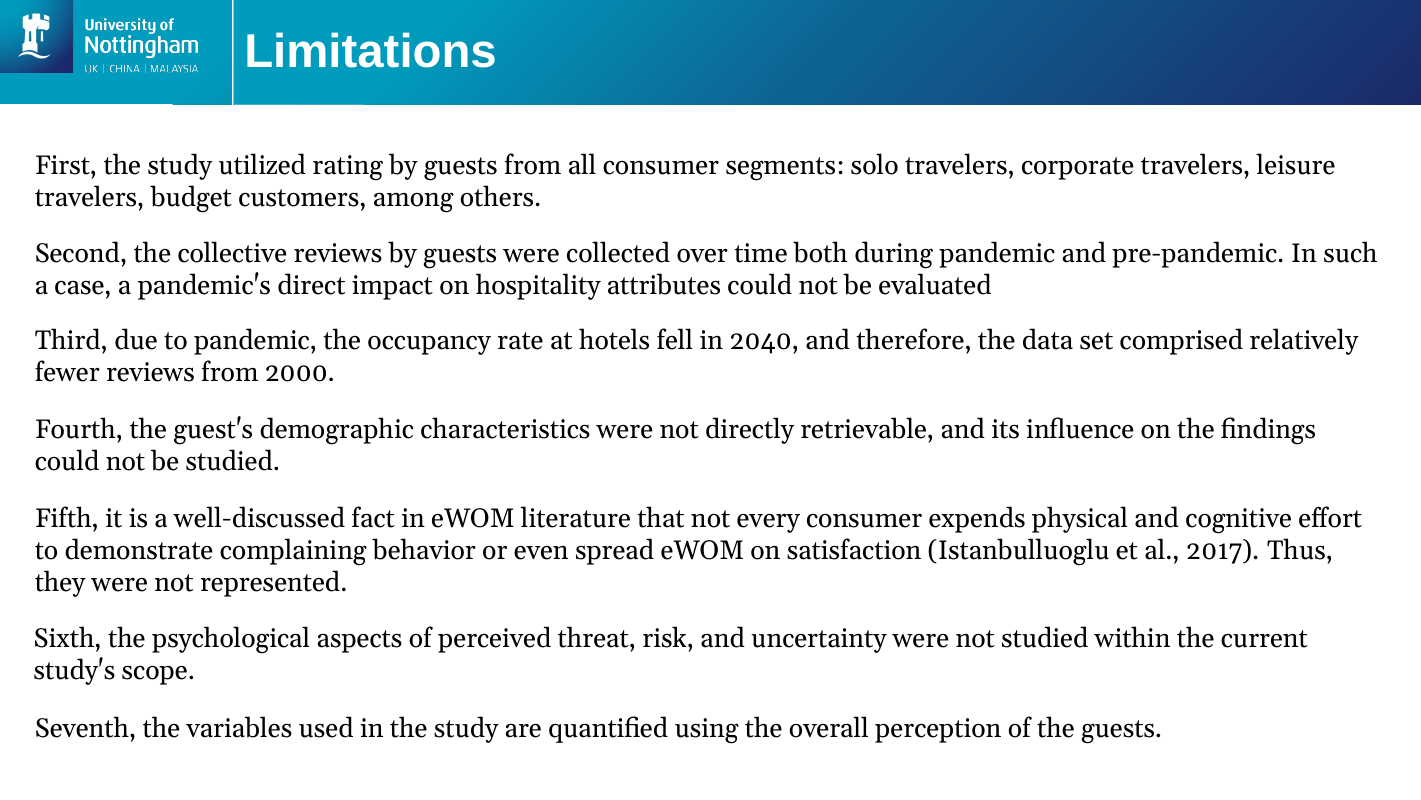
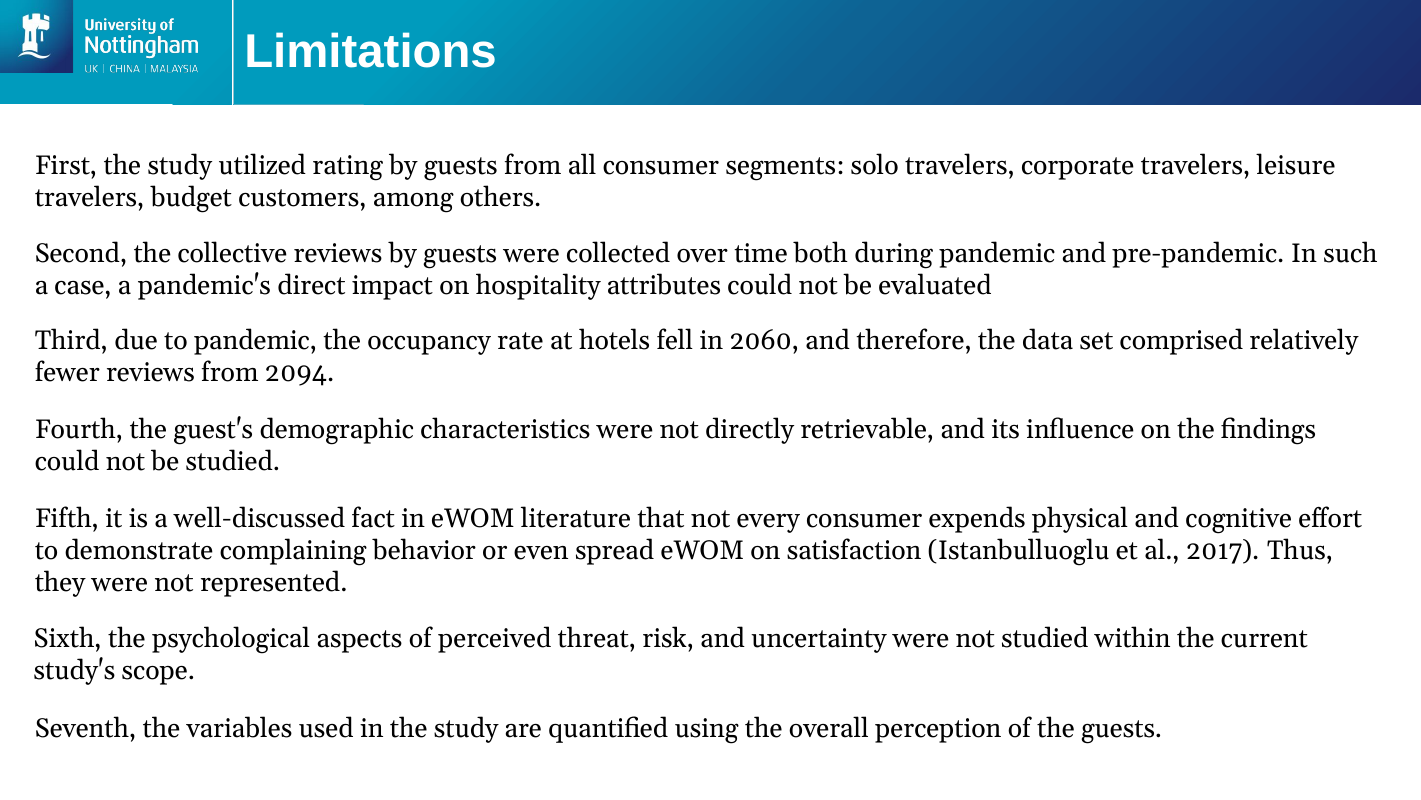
2040: 2040 -> 2060 (764, 341)
2000: 2000 -> 2094 (300, 373)
